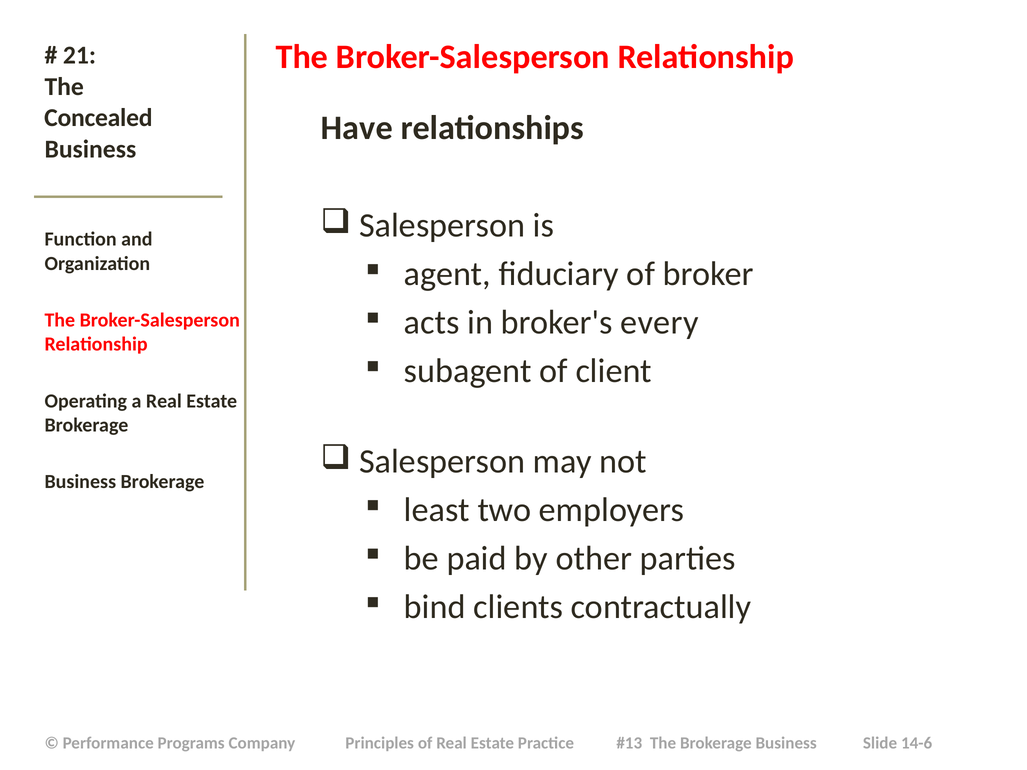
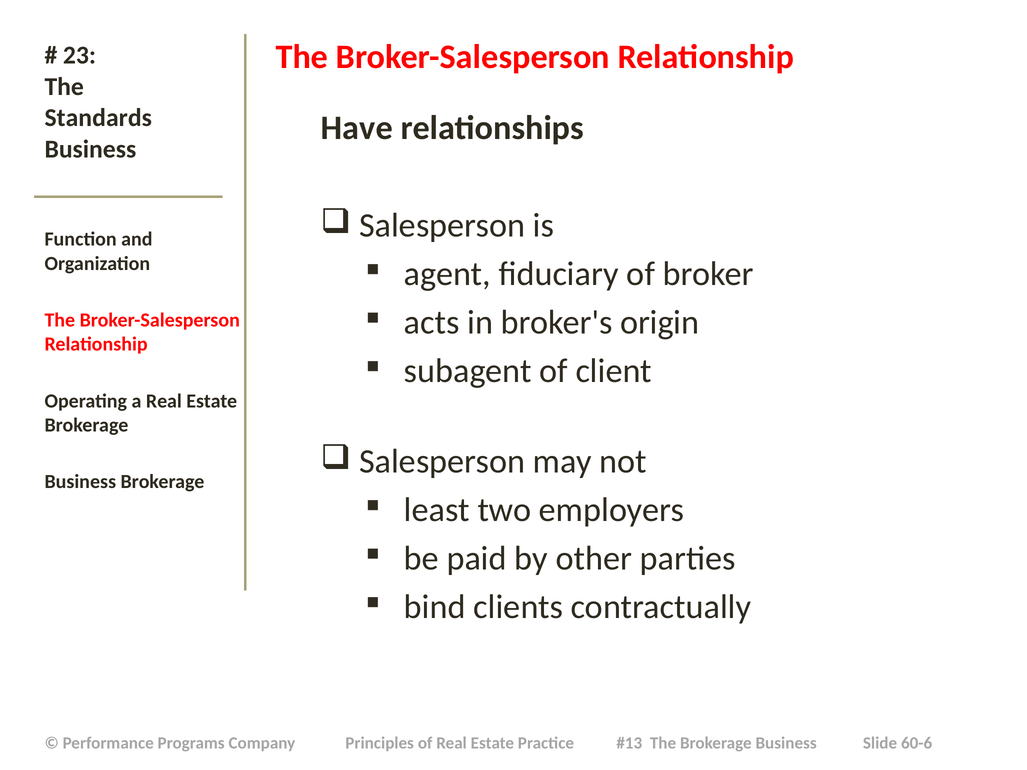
21: 21 -> 23 (79, 55)
Concealed: Concealed -> Standards (98, 118)
every: every -> origin (660, 323)
14-6: 14-6 -> 60-6 (917, 743)
